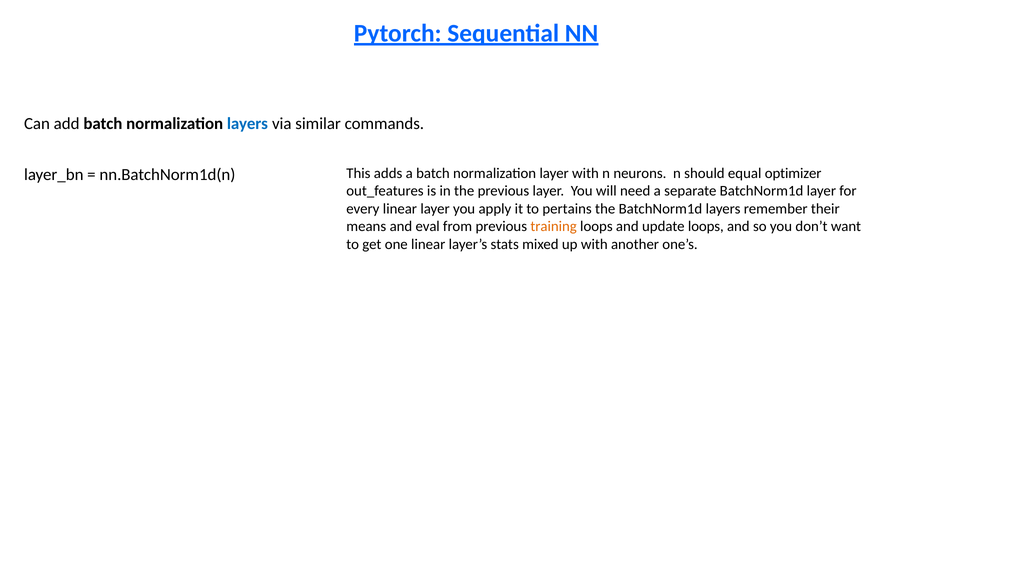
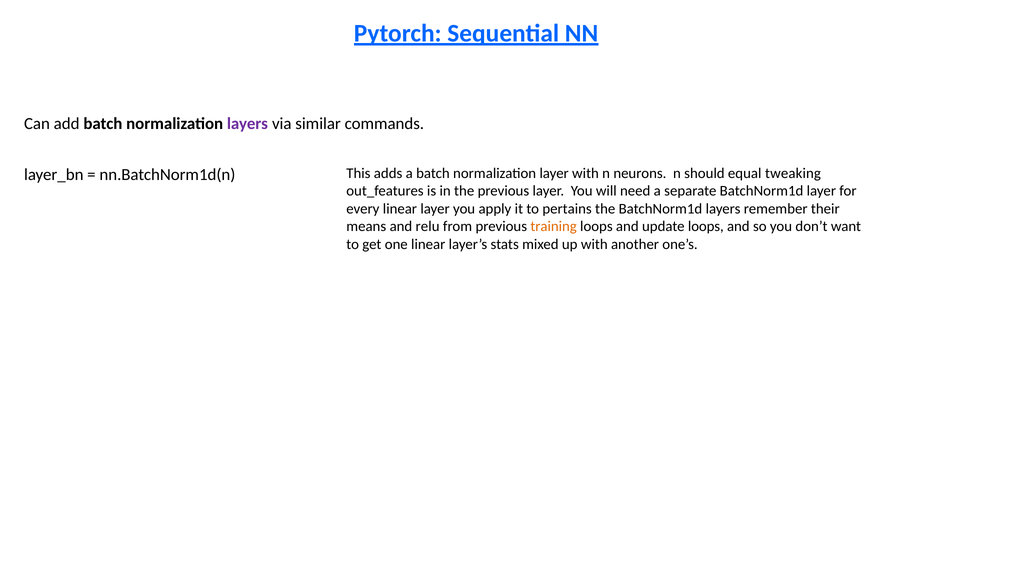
layers colour: blue -> purple (247, 124)
optimizer: optimizer -> tweaking (793, 173)
eval: eval -> relu (428, 226)
